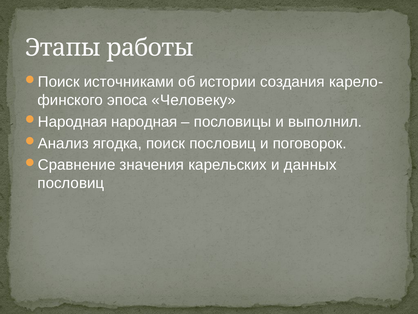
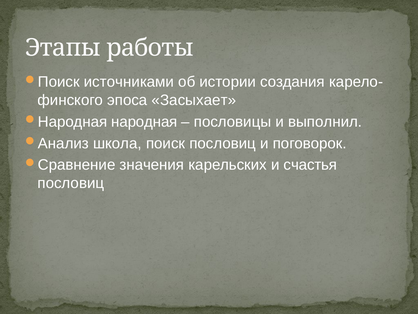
Человеку: Человеку -> Засыхает (194, 100)
ягодка: ягодка -> школа (117, 143)
данных: данных -> счастья (310, 165)
